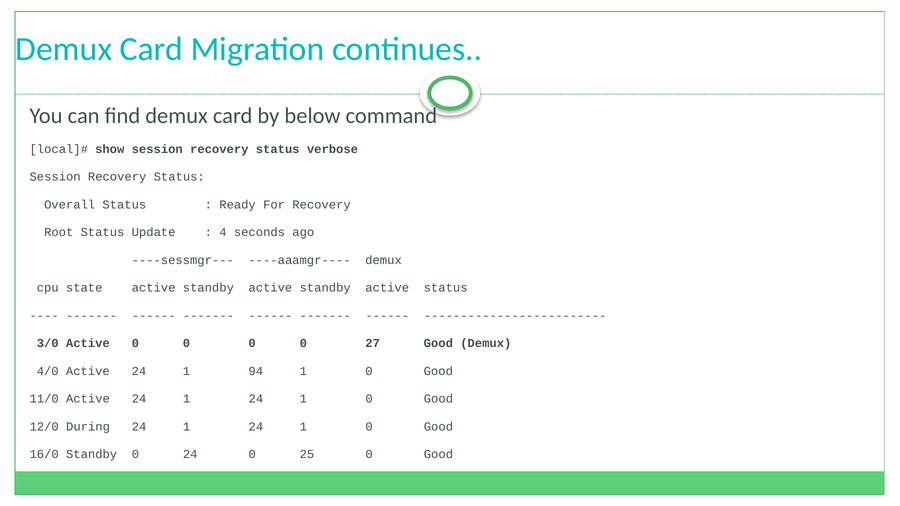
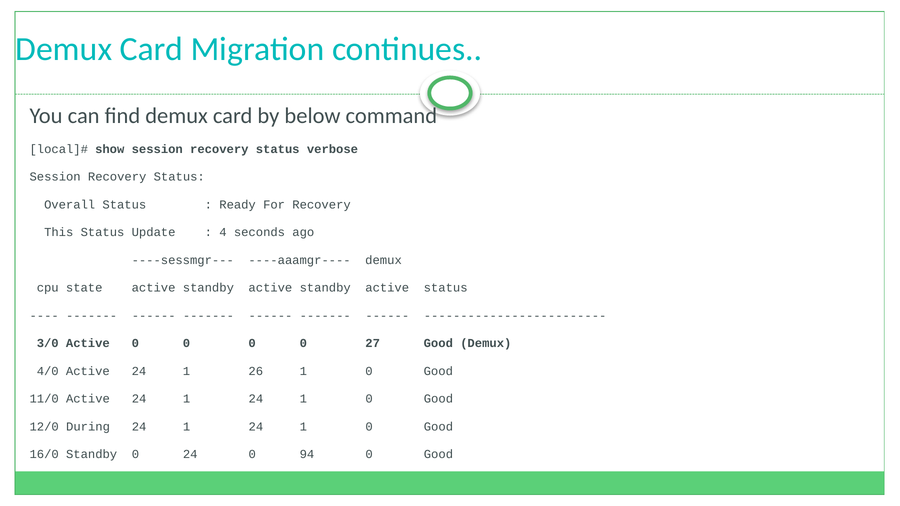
Root: Root -> This (59, 233)
94: 94 -> 26 (256, 371)
25: 25 -> 94 (307, 455)
